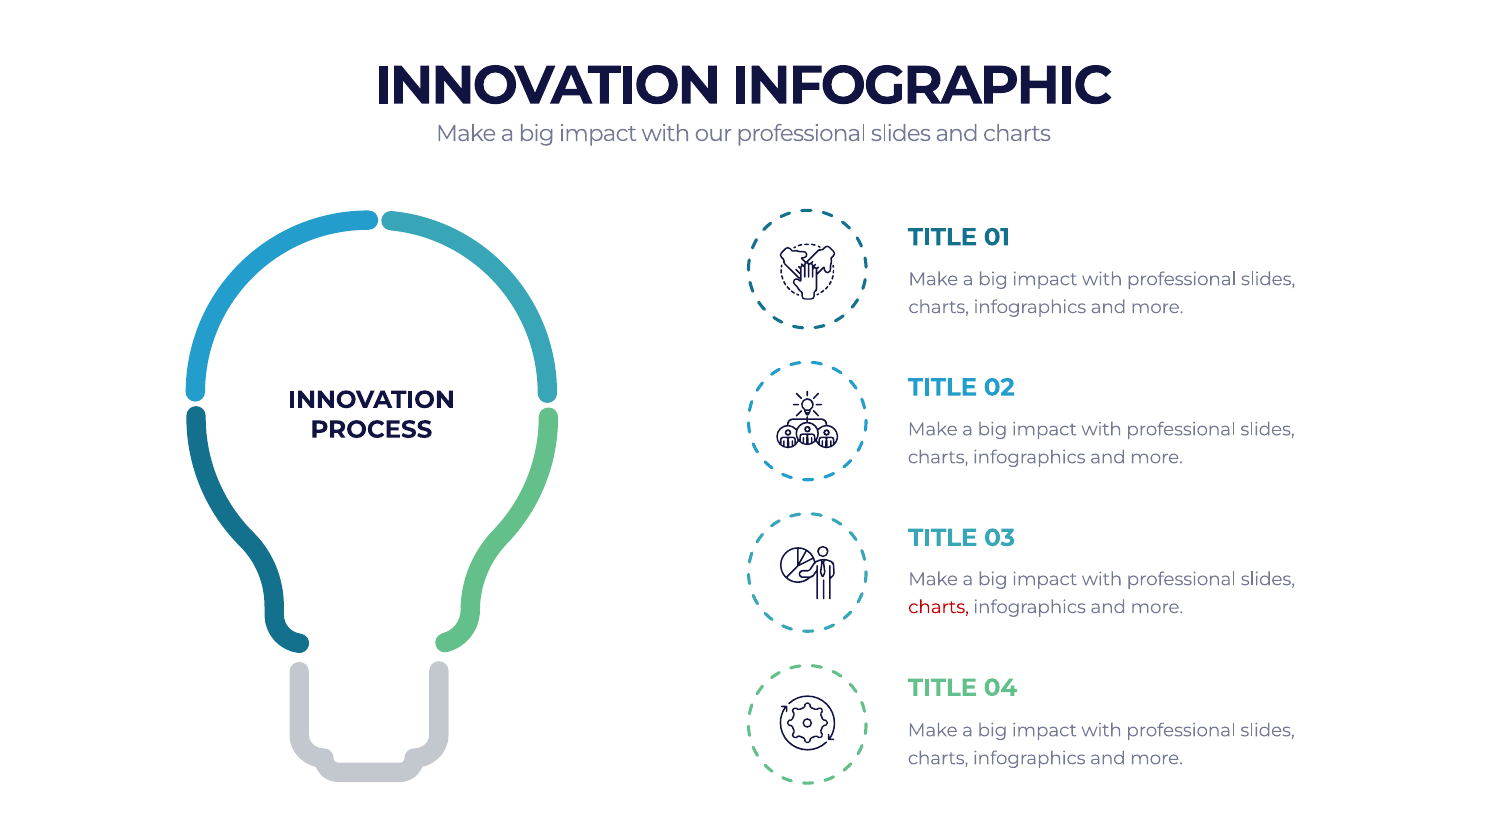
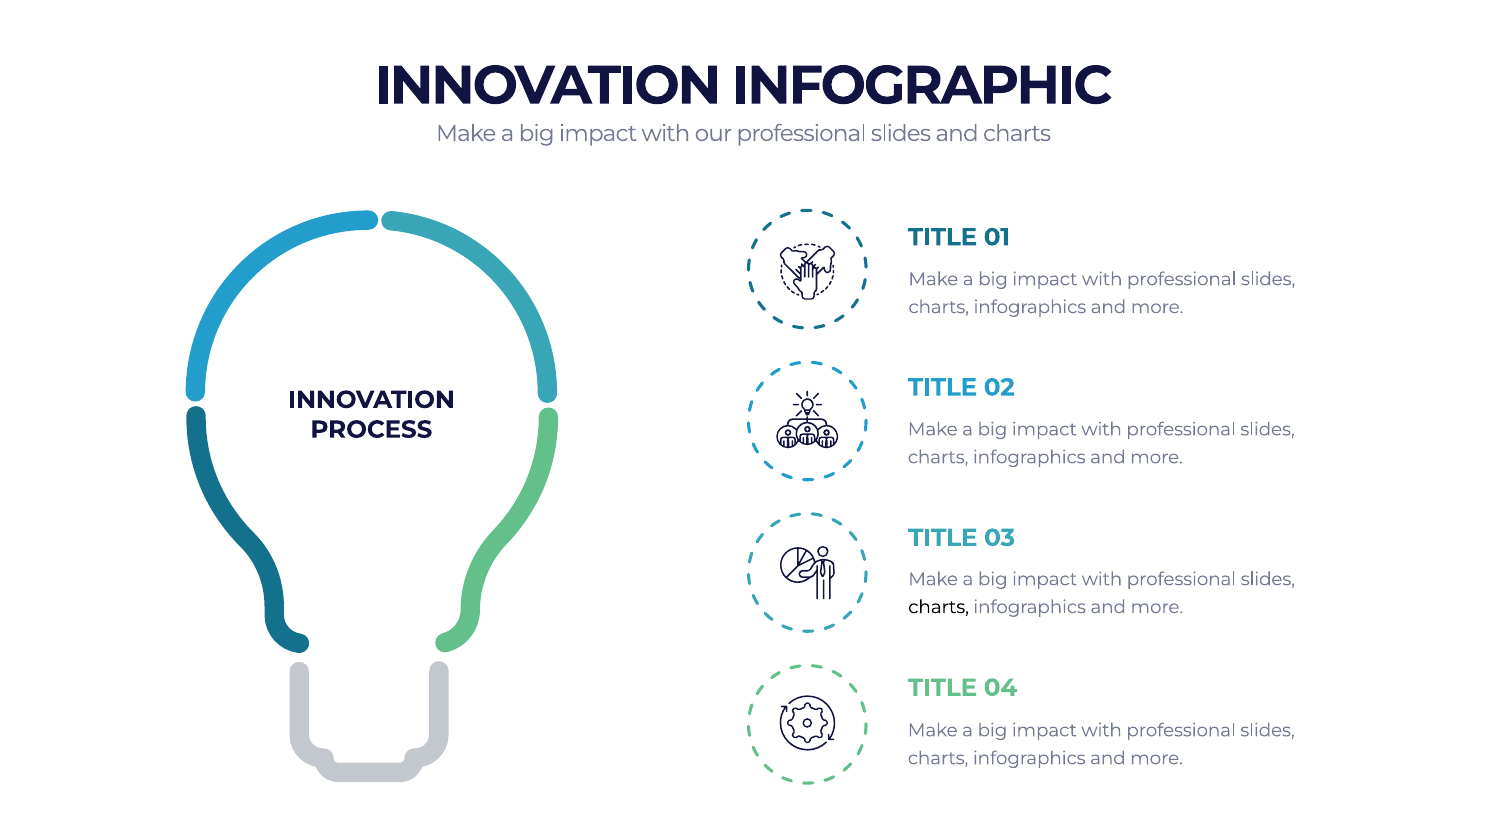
charts colour: red -> black (939, 607)
